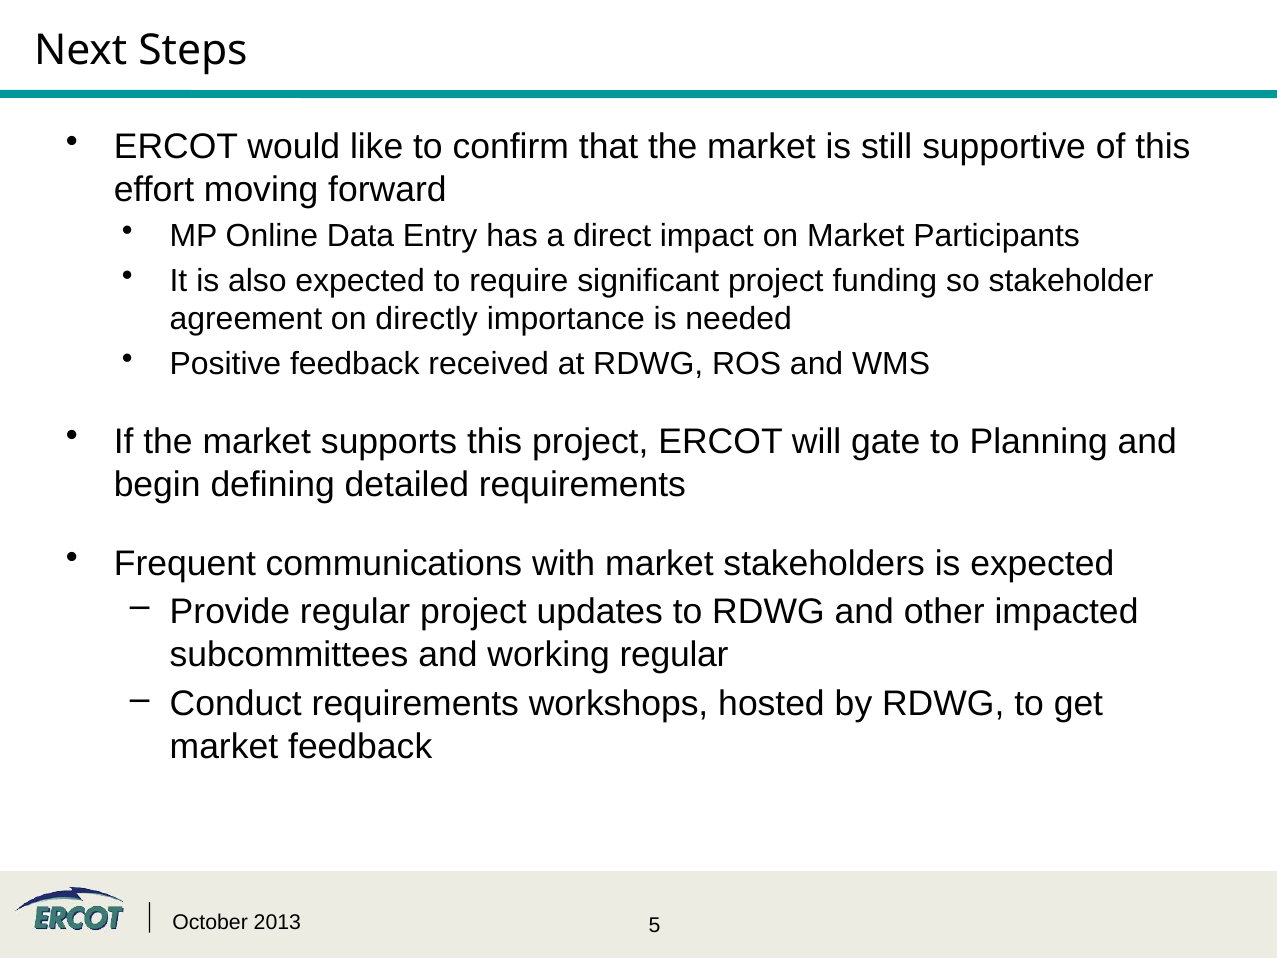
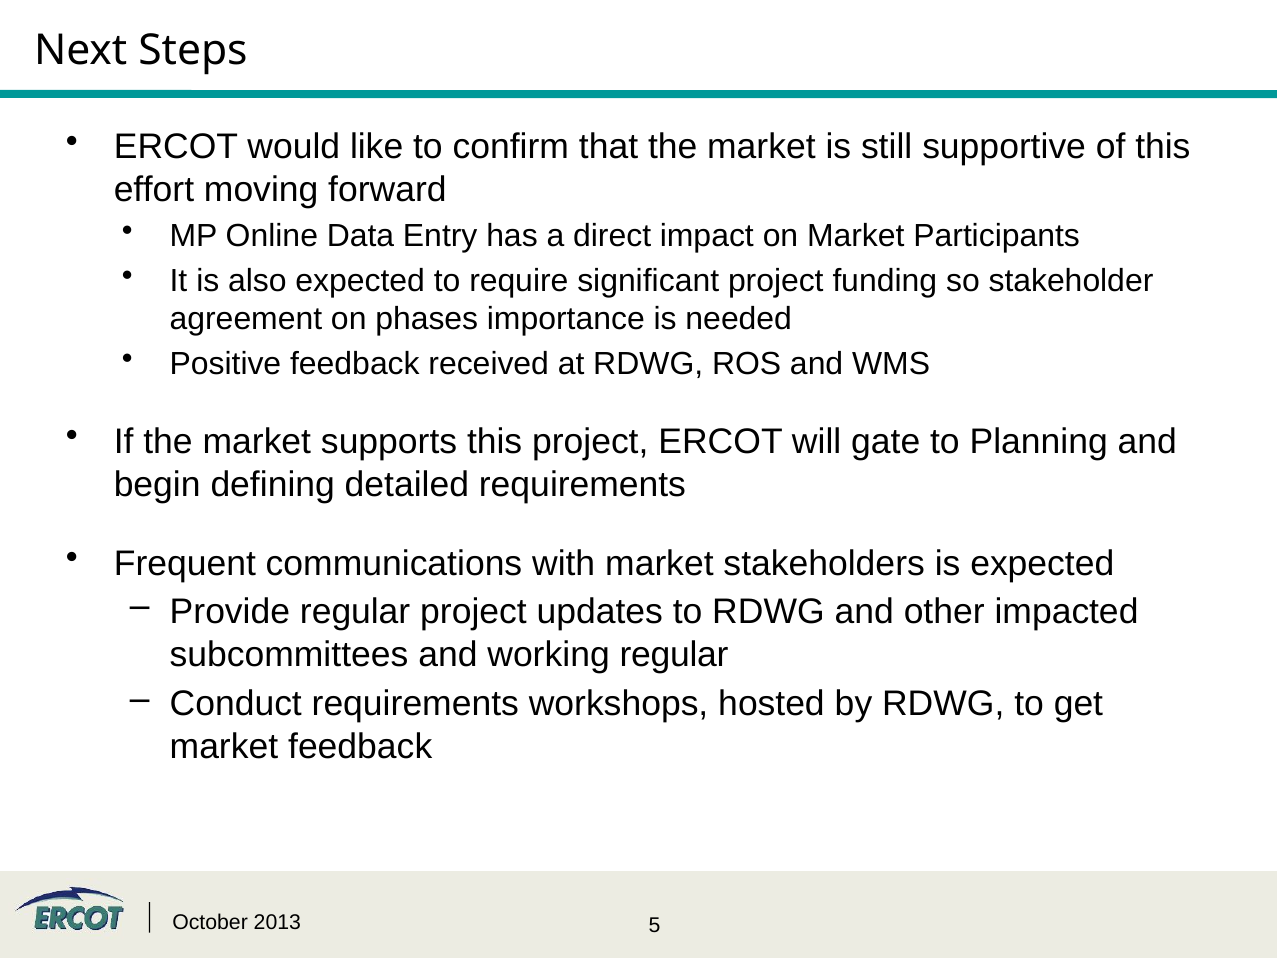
directly: directly -> phases (427, 319)
